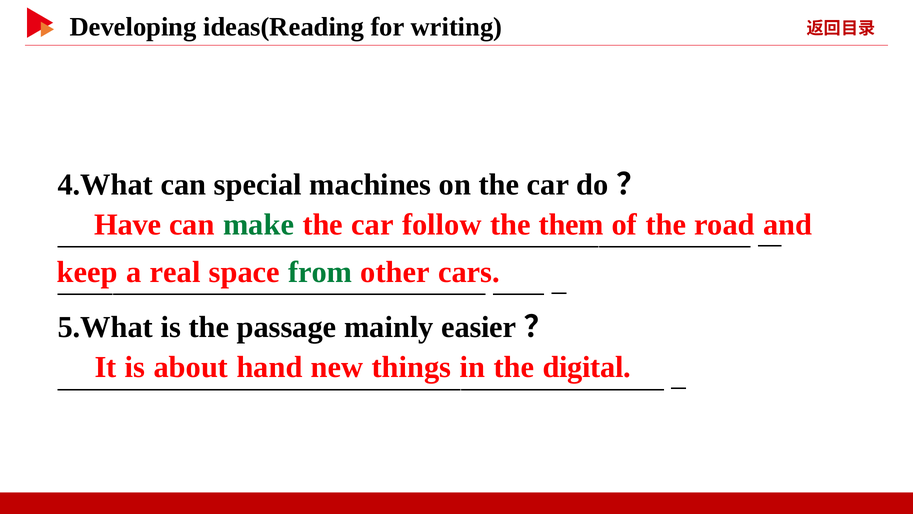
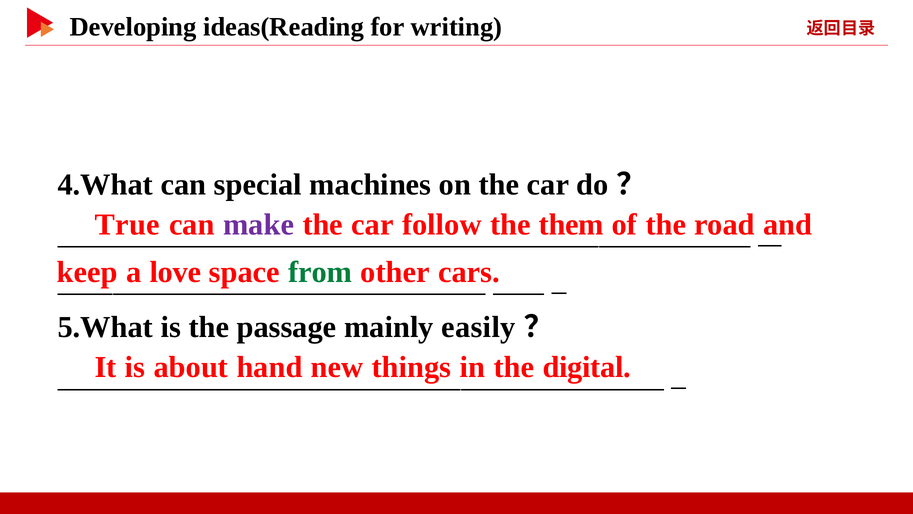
Have: Have -> True (127, 225)
make colour: green -> purple (259, 225)
real: real -> love (175, 272)
easier: easier -> easily (478, 327)
